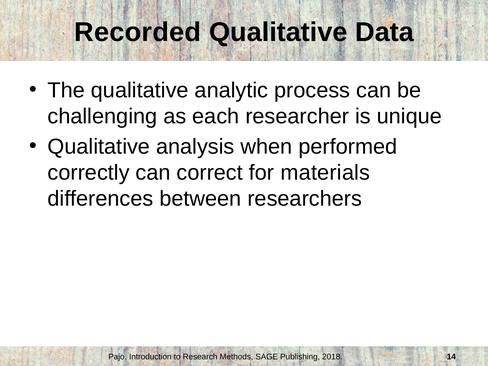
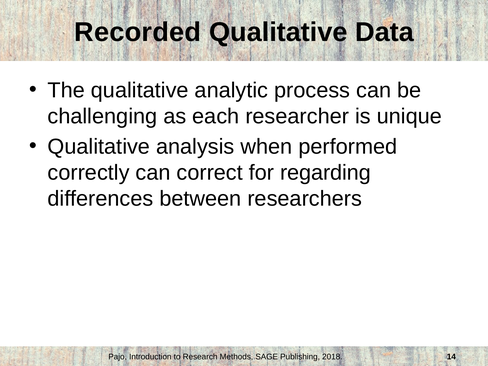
materials: materials -> regarding (325, 173)
